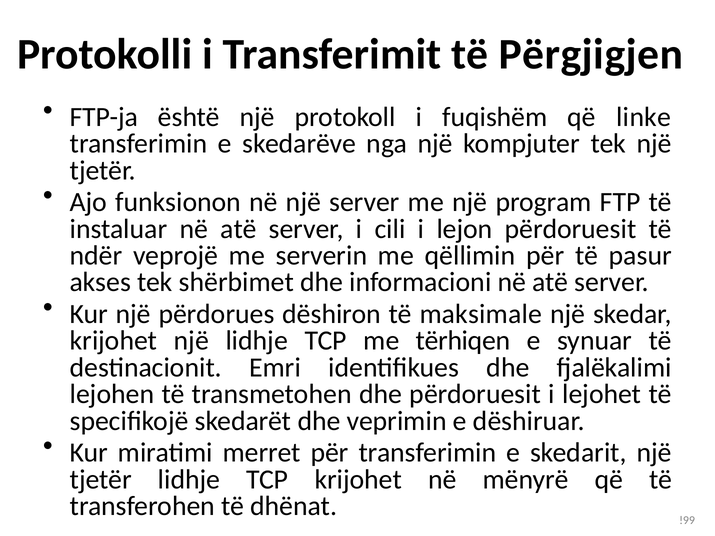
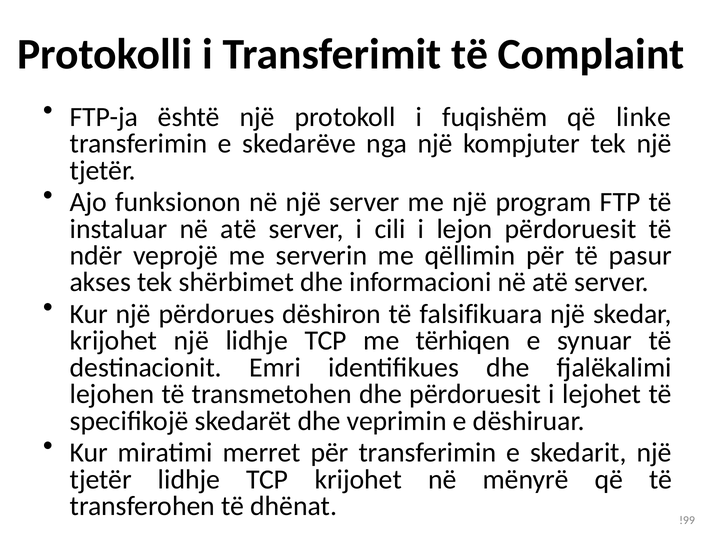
Përgjigjen: Përgjigjen -> Complaint (591, 54)
maksimale: maksimale -> falsifikuara (481, 314)
